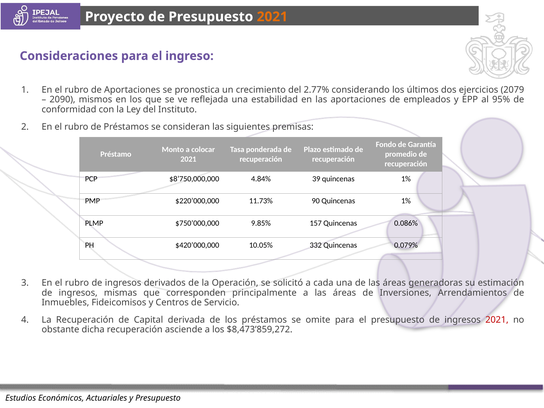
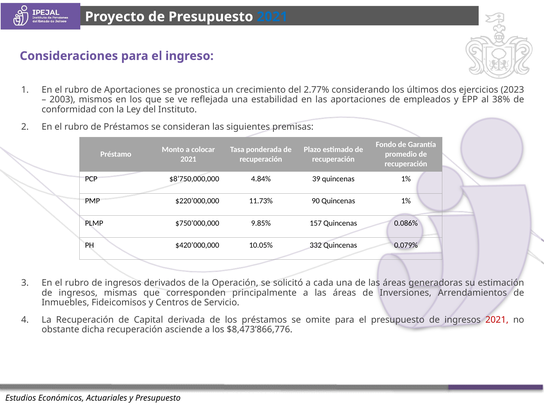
2021 colour: orange -> blue (272, 17)
2079: 2079 -> 2023 (512, 90)
2090: 2090 -> 2003 (62, 100)
95%: 95% -> 38% (501, 100)
$8,473’859,272: $8,473’859,272 -> $8,473’866,776 (260, 330)
